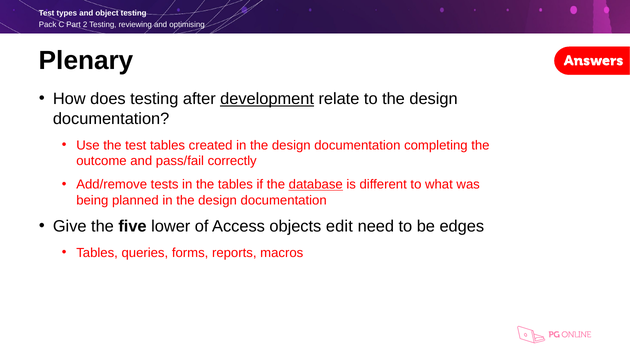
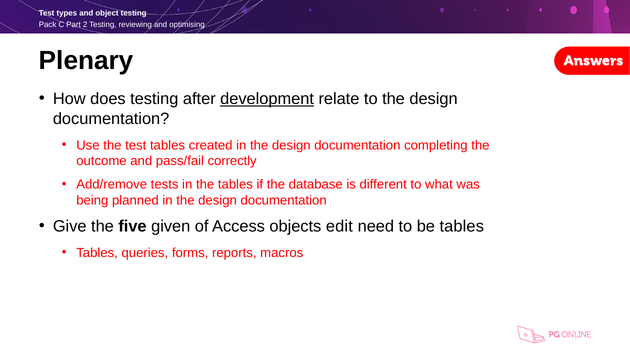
database underline: present -> none (316, 185)
lower: lower -> given (171, 226)
be edges: edges -> tables (462, 226)
